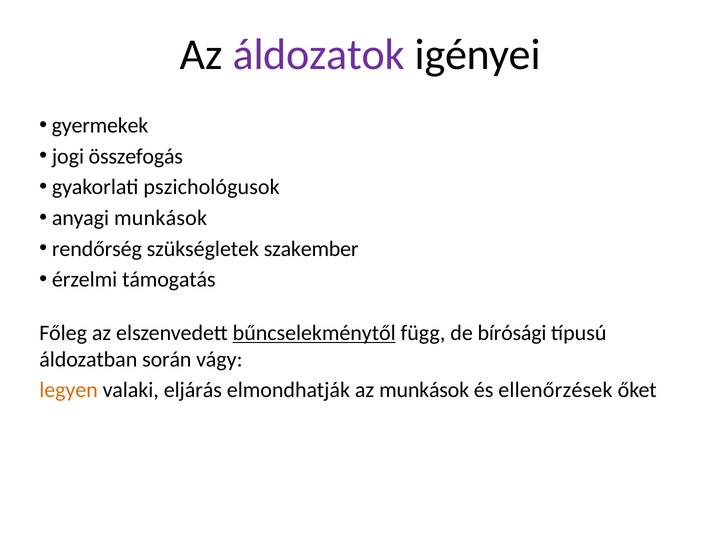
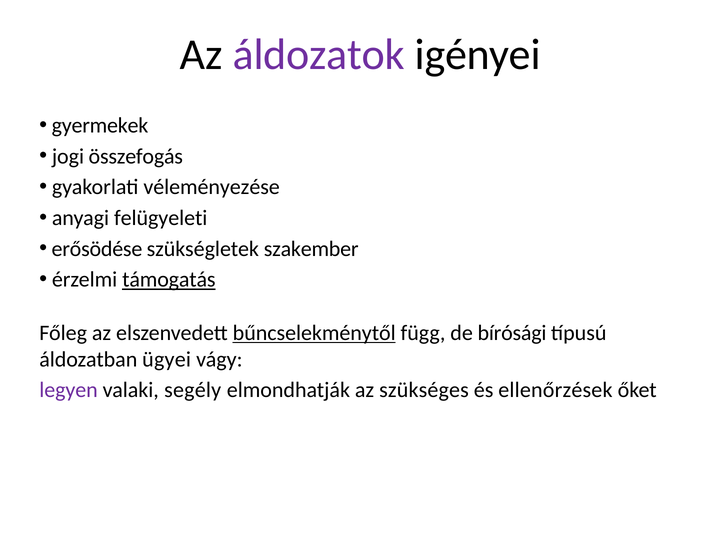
pszichológusok: pszichológusok -> véleményezése (212, 187)
anyagi munkások: munkások -> felügyeleti (161, 218)
rendőrség: rendőrség -> erősödése (97, 249)
támogatás underline: none -> present (169, 280)
során: során -> ügyei (167, 359)
legyen colour: orange -> purple (69, 390)
eljárás: eljárás -> segély (193, 390)
az munkások: munkások -> szükséges (424, 390)
